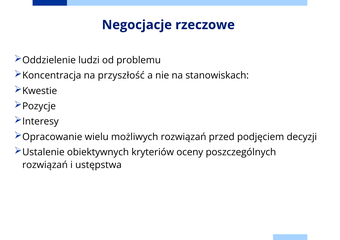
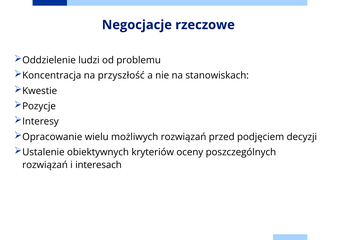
ustępstwa: ustępstwa -> interesach (99, 165)
